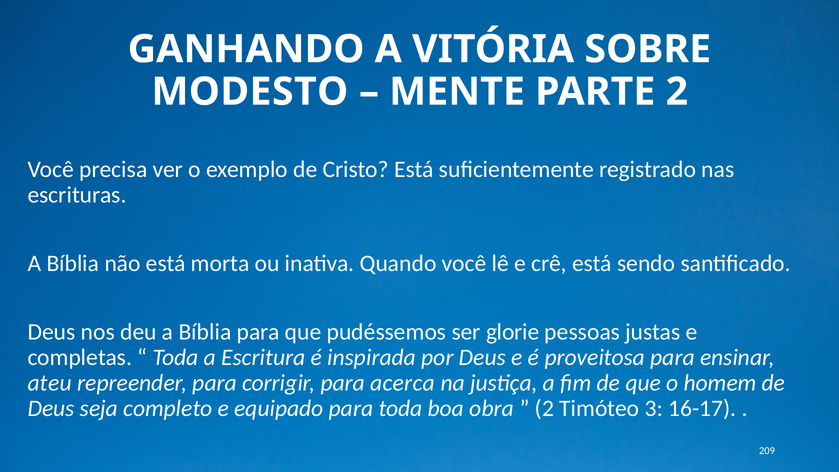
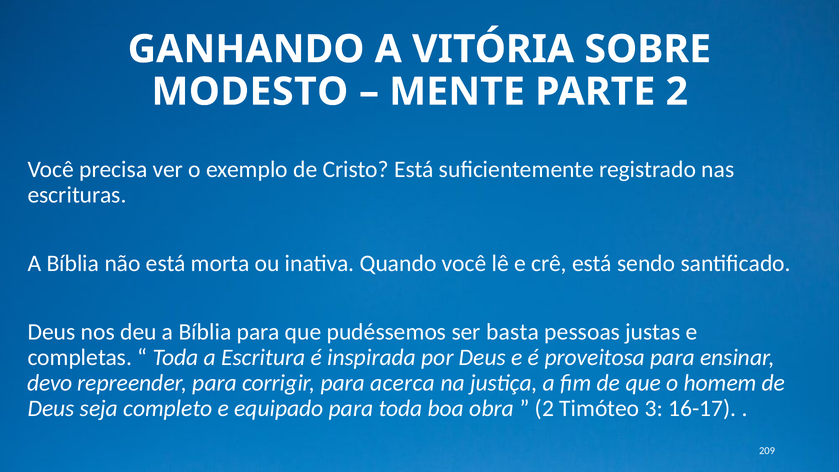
glorie: glorie -> basta (512, 332)
ateu: ateu -> devo (50, 383)
